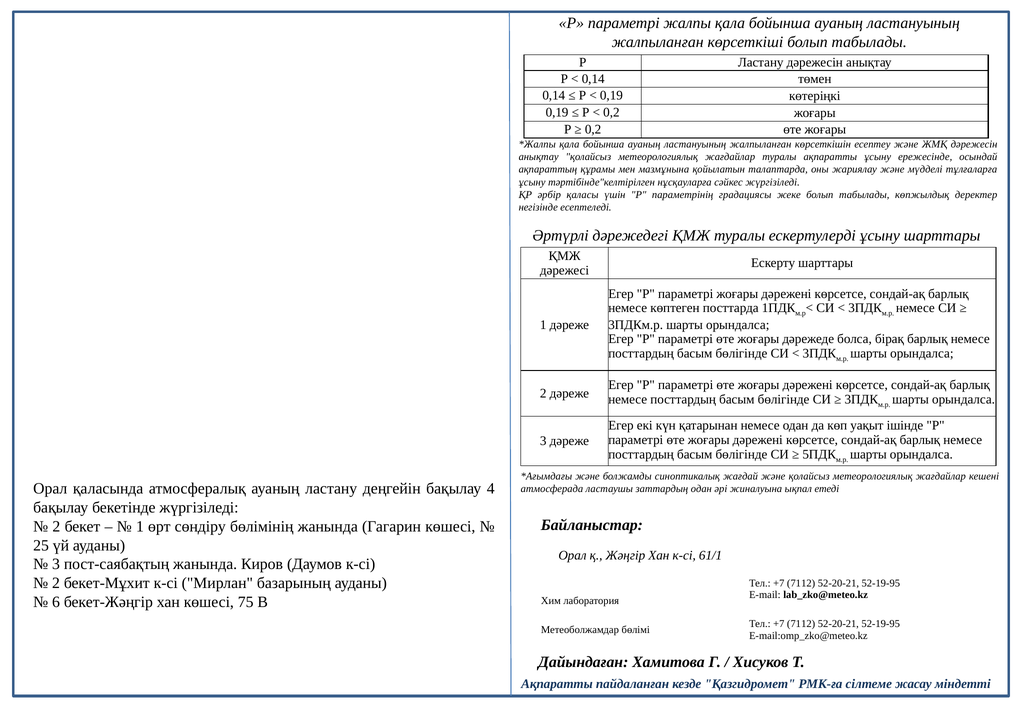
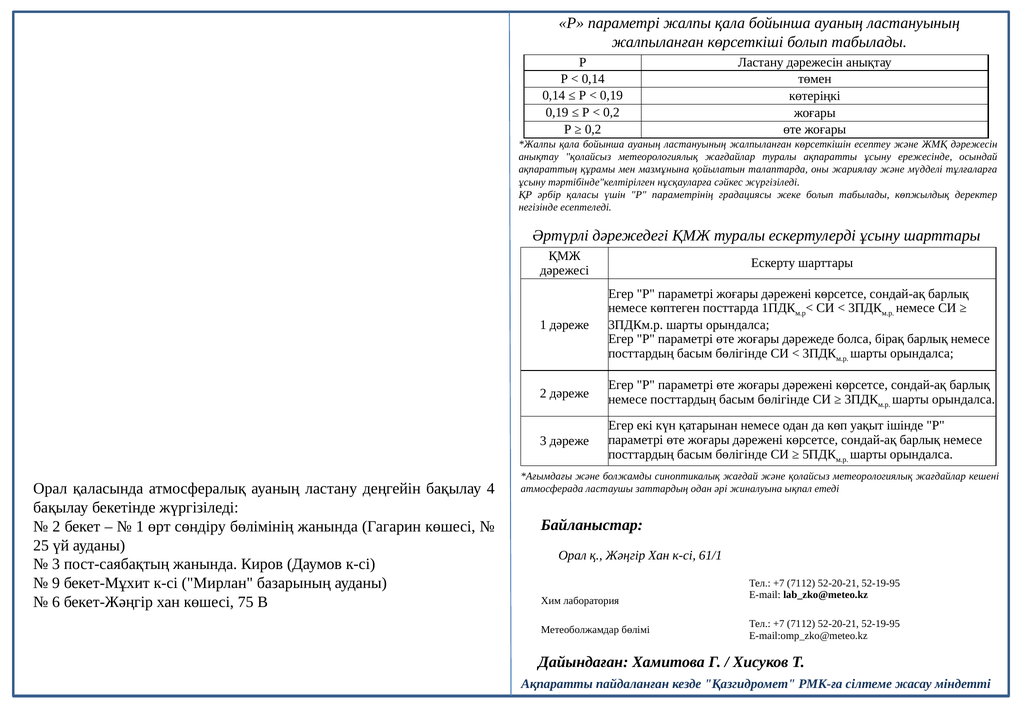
2: 2 -> 9 (56, 583)
